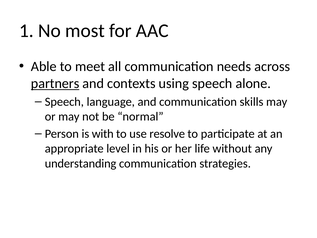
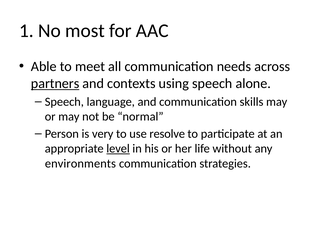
with: with -> very (103, 134)
level underline: none -> present (118, 148)
understanding: understanding -> environments (80, 163)
